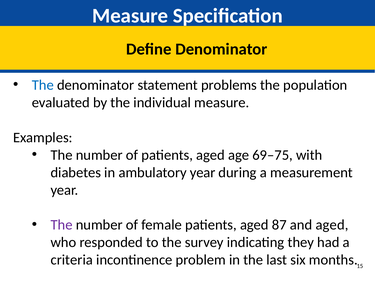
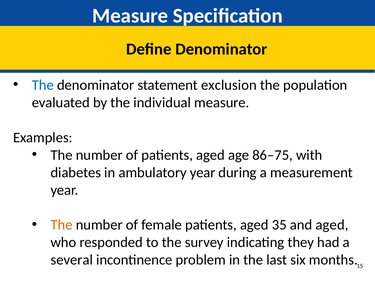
problems: problems -> exclusion (229, 85)
69–75: 69–75 -> 86–75 (273, 155)
The colour: purple -> orange (62, 225)
87: 87 -> 35 (279, 225)
criteria: criteria -> several (72, 260)
